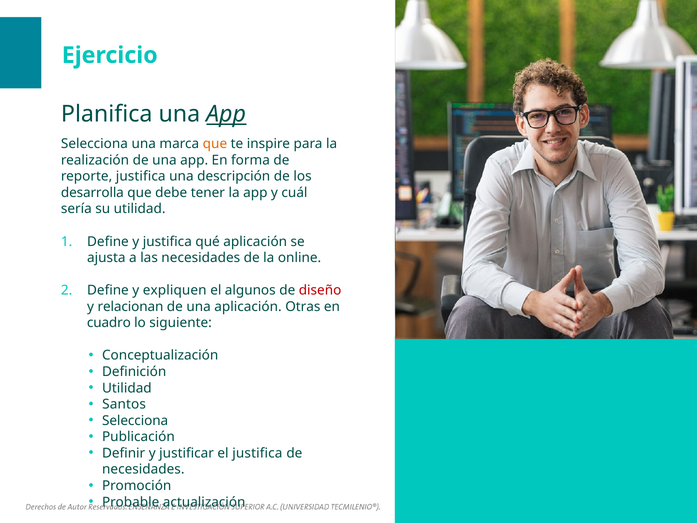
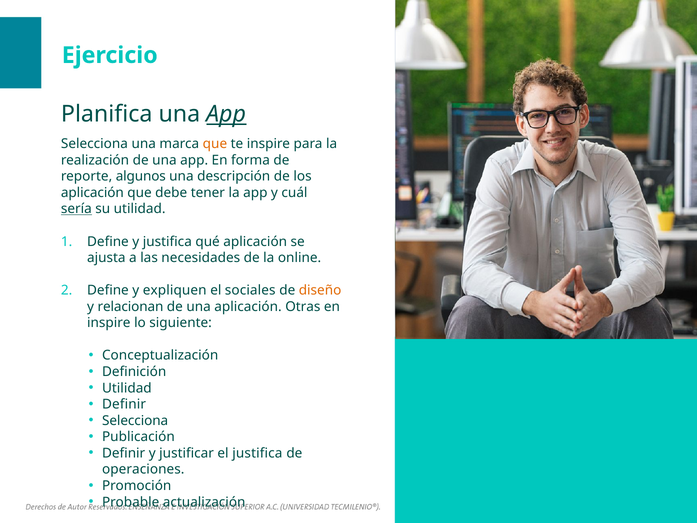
reporte justifica: justifica -> algunos (141, 176)
desarrolla: desarrolla -> aplicación (92, 193)
sería underline: none -> present (76, 209)
algunos: algunos -> sociales (250, 290)
diseño colour: red -> orange (320, 290)
cuadro: cuadro -> inspire (109, 323)
Santos: Santos -> Definir (124, 404)
necesidades: necesidades -> operaciones (143, 469)
